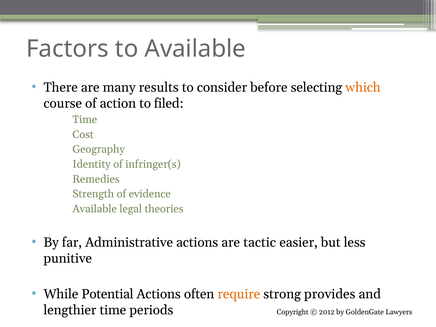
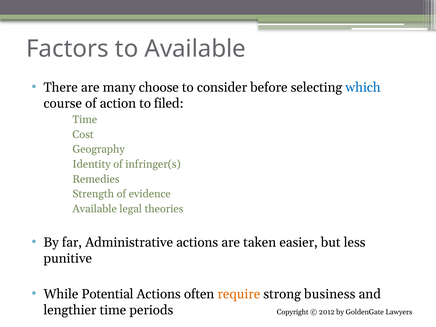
results: results -> choose (159, 87)
which colour: orange -> blue (363, 87)
tactic: tactic -> taken (260, 243)
provides: provides -> business (330, 294)
